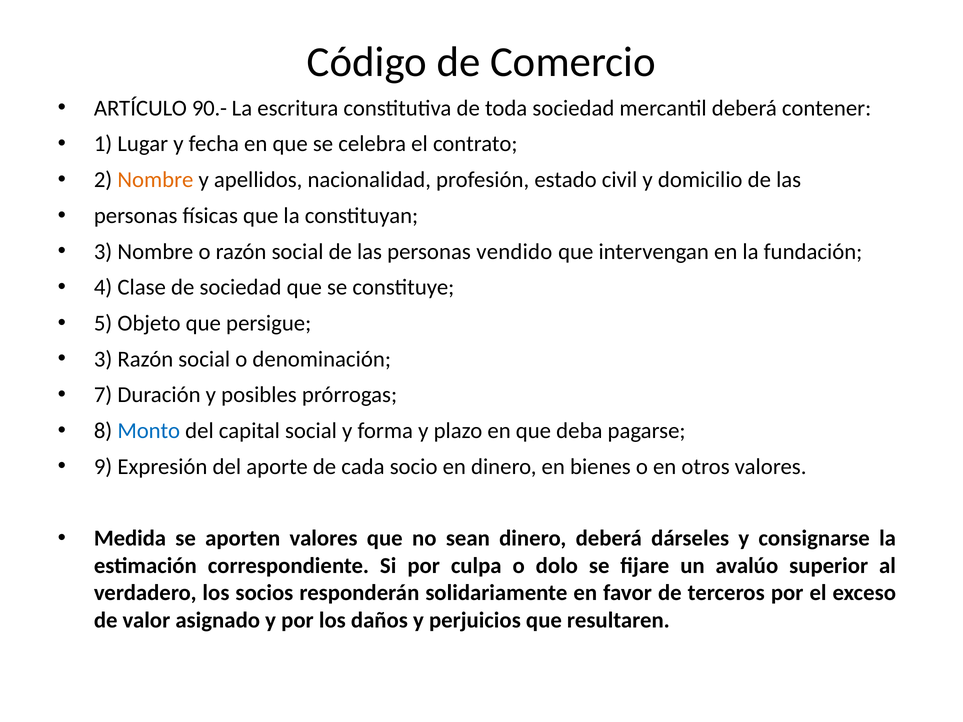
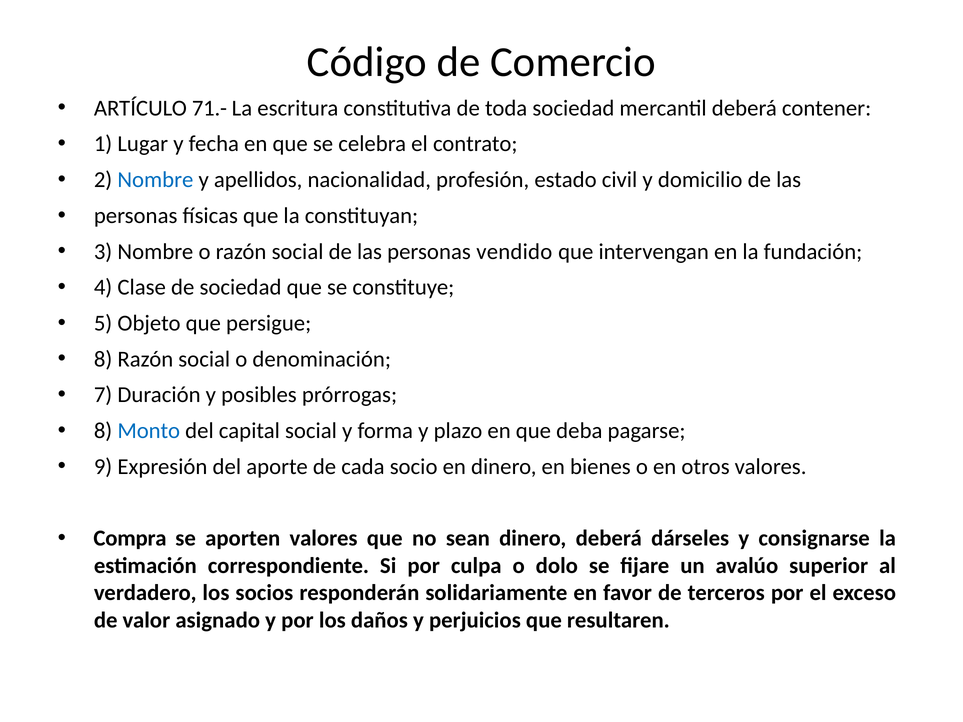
90.-: 90.- -> 71.- (209, 108)
Nombre colour: orange -> blue (155, 180)
3: 3 -> 8 (103, 359)
Medida: Medida -> Compra (130, 539)
